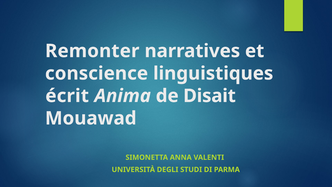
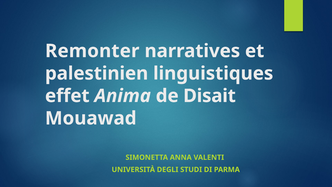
conscience: conscience -> palestinien (97, 73)
écrit: écrit -> effet (67, 96)
